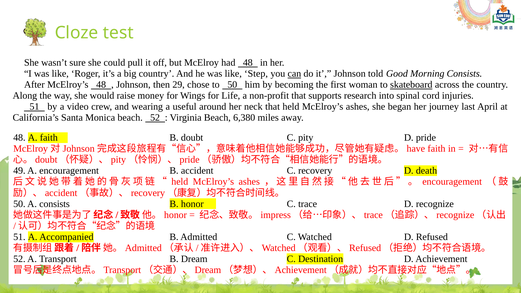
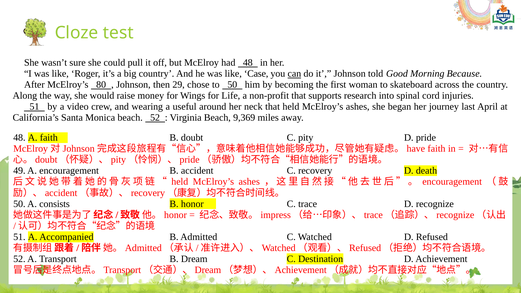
Step: Step -> Case (256, 74)
Morning Consists: Consists -> Because (464, 74)
McElroy’s 48: 48 -> 80 (101, 85)
skateboard underline: present -> none (411, 85)
6,380: 6,380 -> 9,369 (244, 118)
